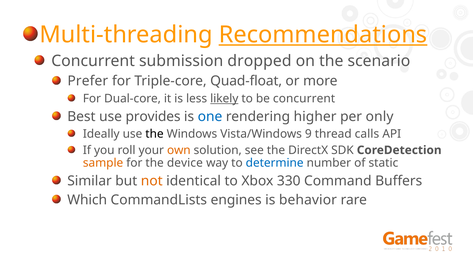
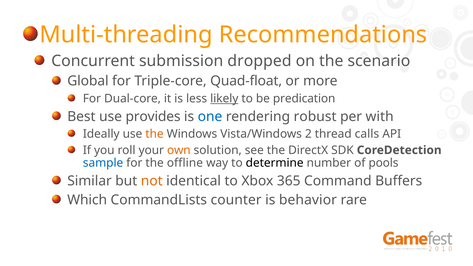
Recommendations underline: present -> none (323, 35)
Prefer: Prefer -> Global (88, 81)
be concurrent: concurrent -> predication (304, 99)
higher: higher -> robust (315, 117)
only: only -> with (380, 117)
the colour: black -> orange (155, 134)
9: 9 -> 2 (308, 134)
sample colour: orange -> blue (103, 163)
device: device -> offline (185, 163)
determine colour: blue -> black (275, 163)
static: static -> pools (383, 163)
330: 330 -> 365 (289, 181)
engines: engines -> counter (236, 200)
